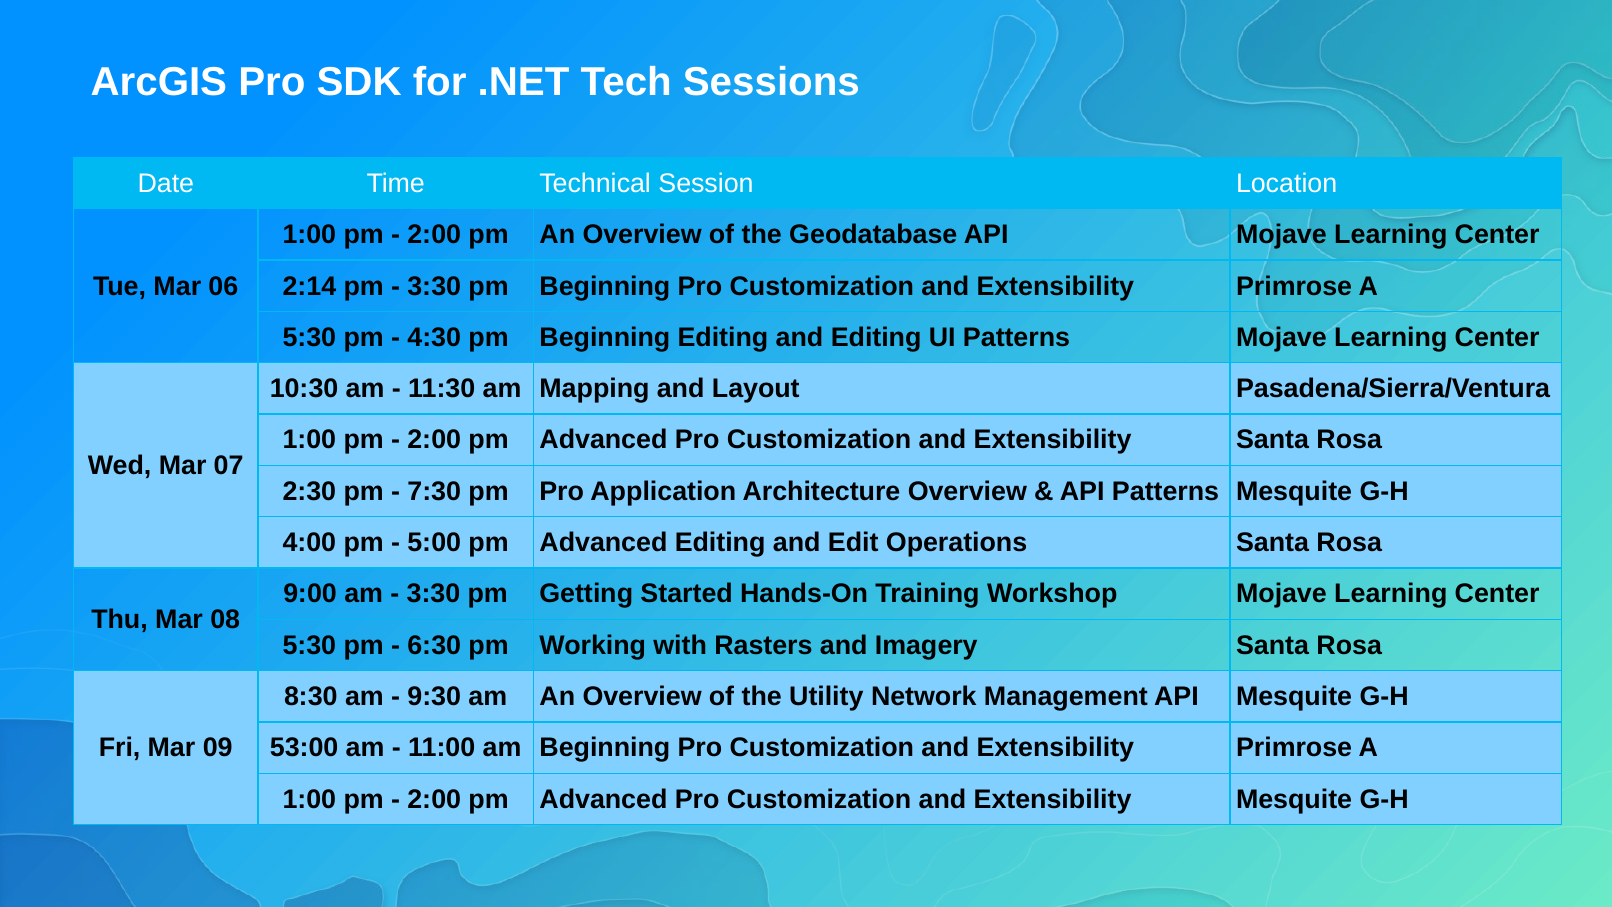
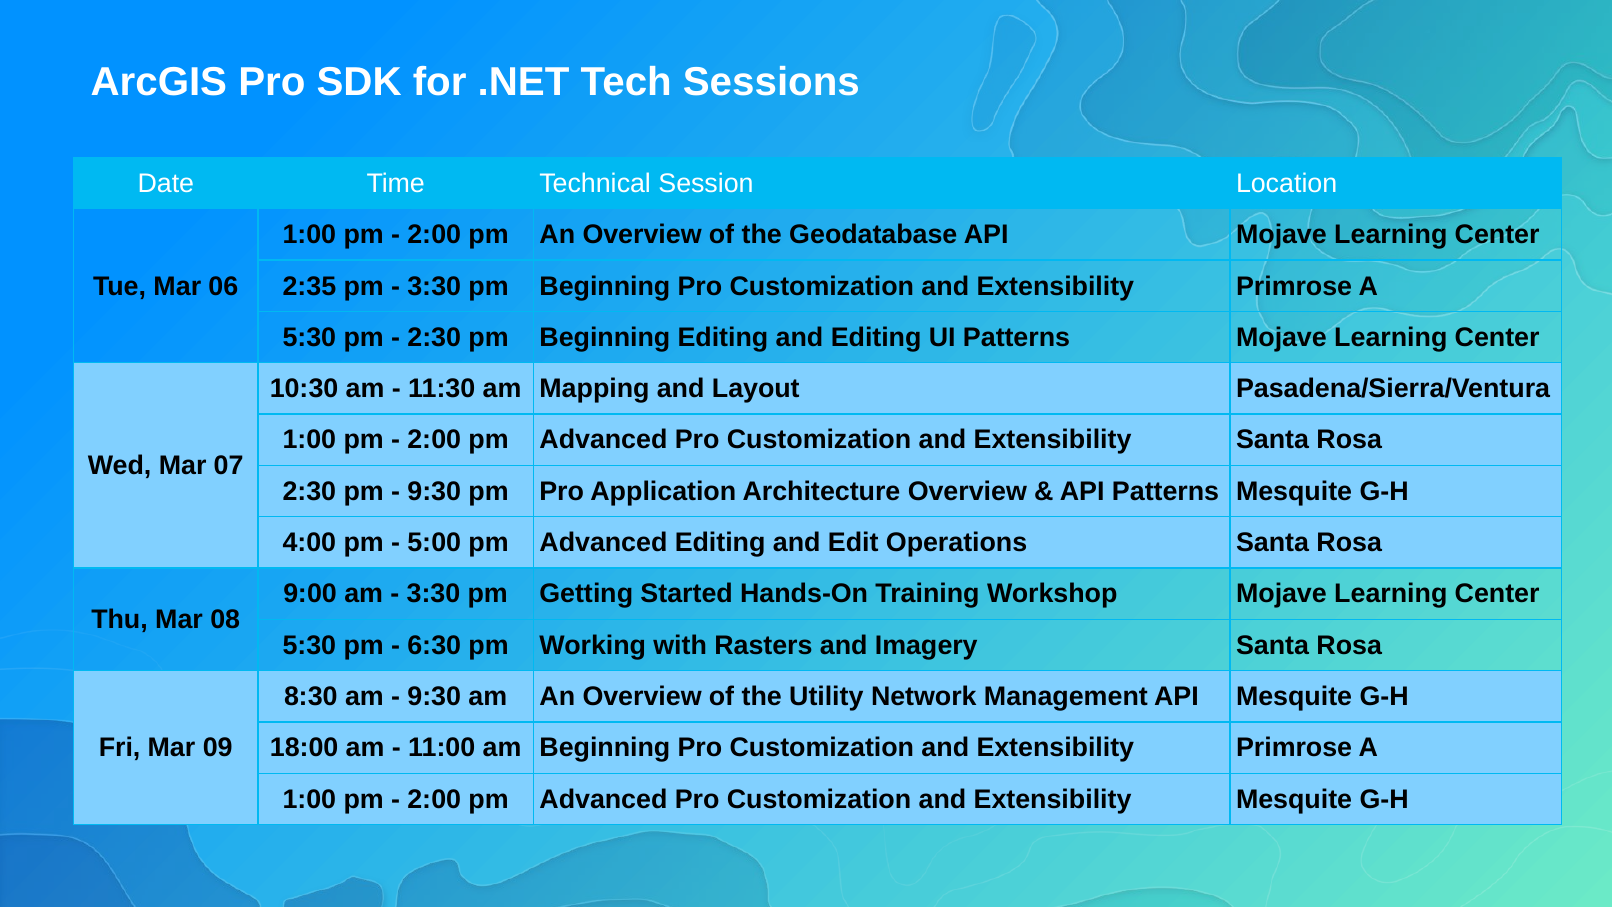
2:14: 2:14 -> 2:35 (309, 286)
4:30: 4:30 -> 2:30 (434, 337)
7:30: 7:30 -> 9:30 (434, 491)
53:00: 53:00 -> 18:00 (304, 748)
